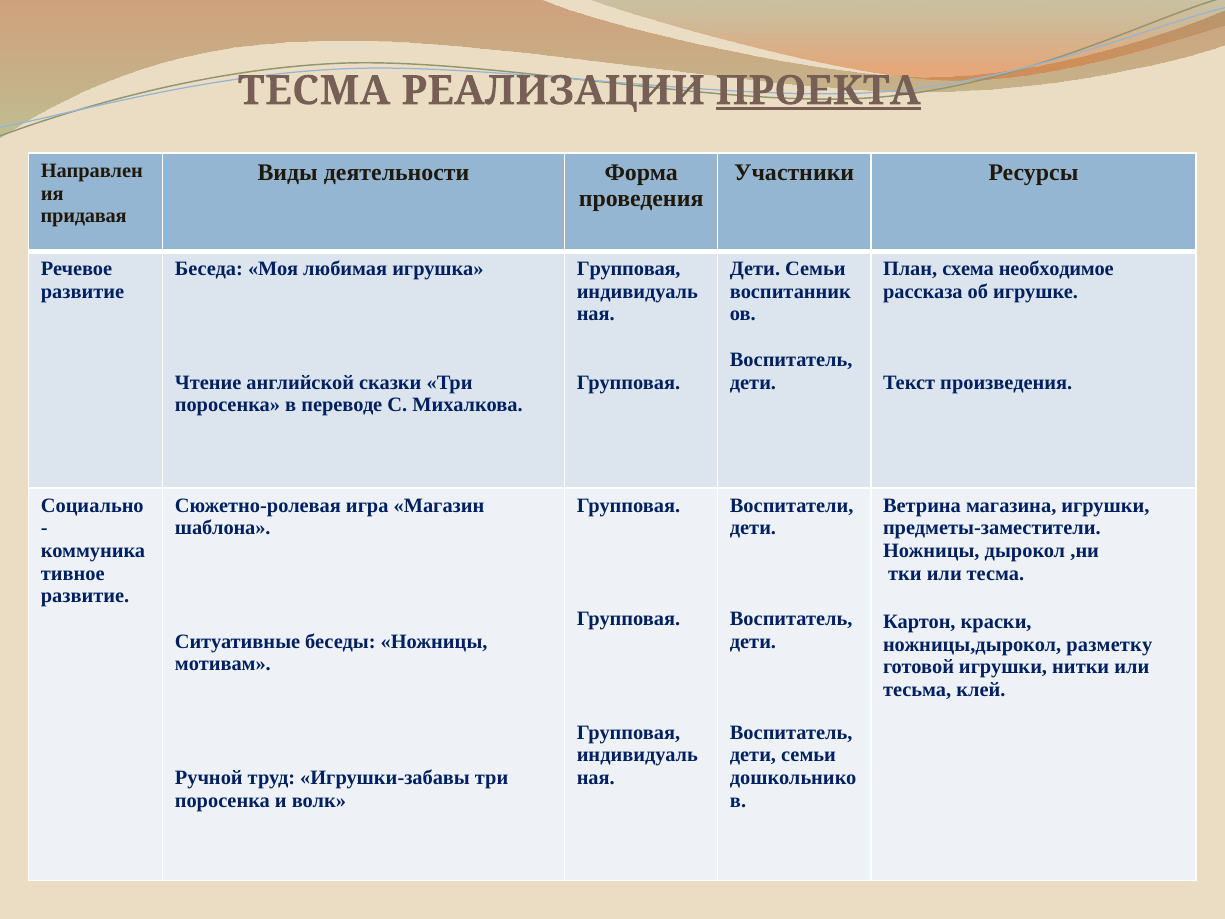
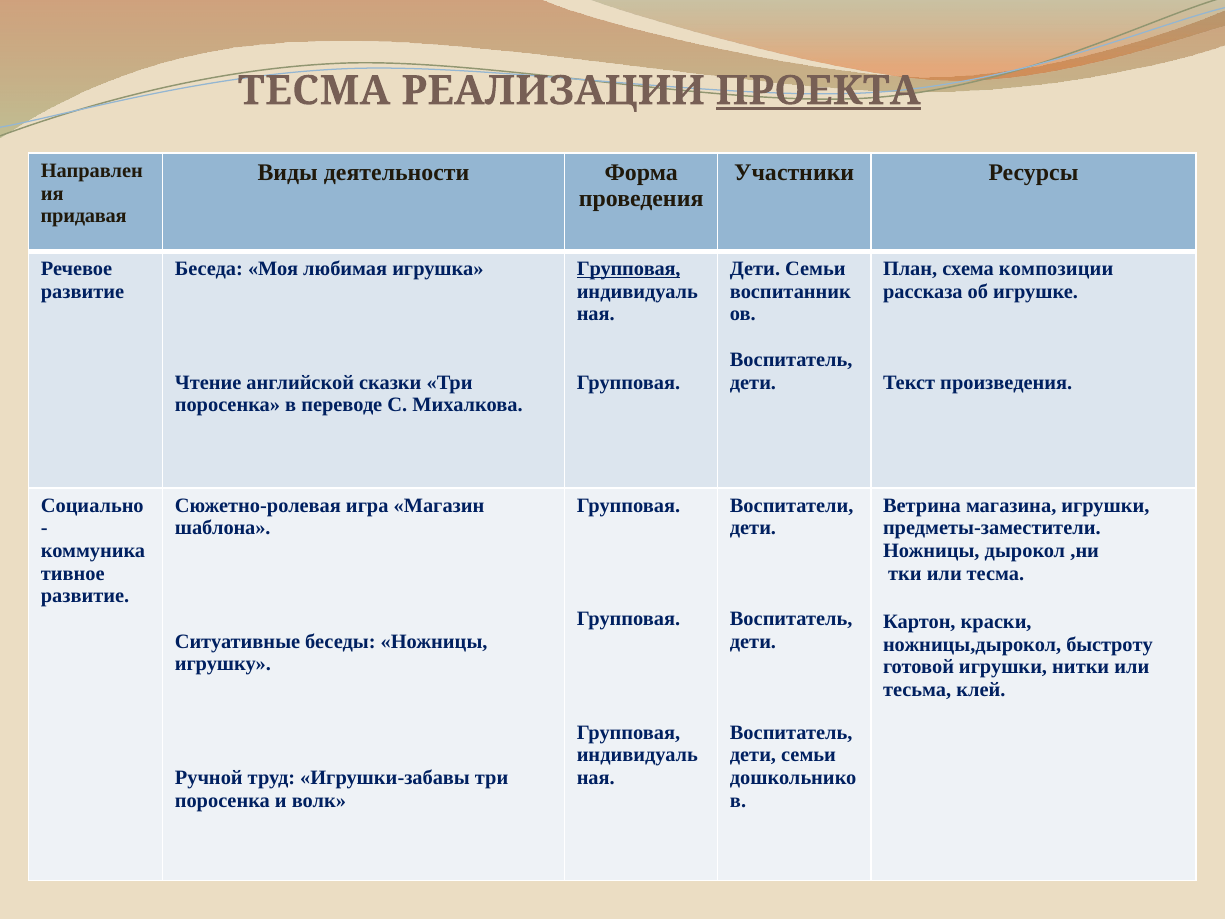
Групповая underline: none -> present (629, 269)
необходимое: необходимое -> композиции (1056, 269)
разметку: разметку -> быстроту (1109, 644)
мотивам: мотивам -> игрушку (223, 664)
